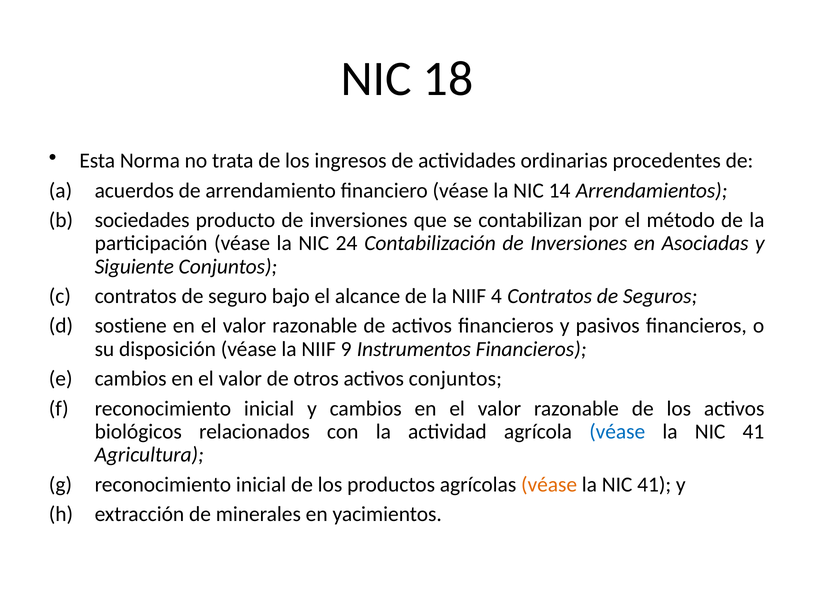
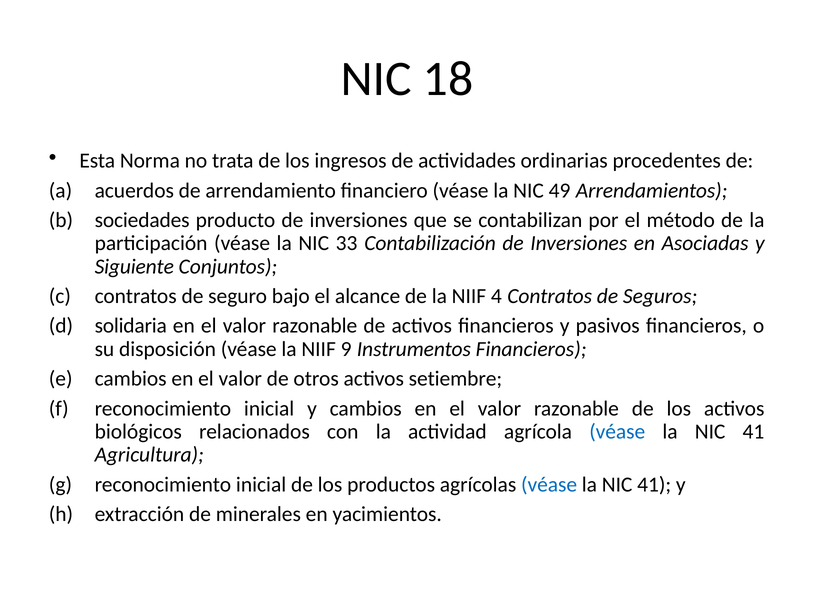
14: 14 -> 49 (560, 191)
24: 24 -> 33 (347, 244)
sostiene: sostiene -> solidaria (131, 326)
activos conjuntos: conjuntos -> setiembre (455, 379)
véase colour: orange -> blue (549, 485)
